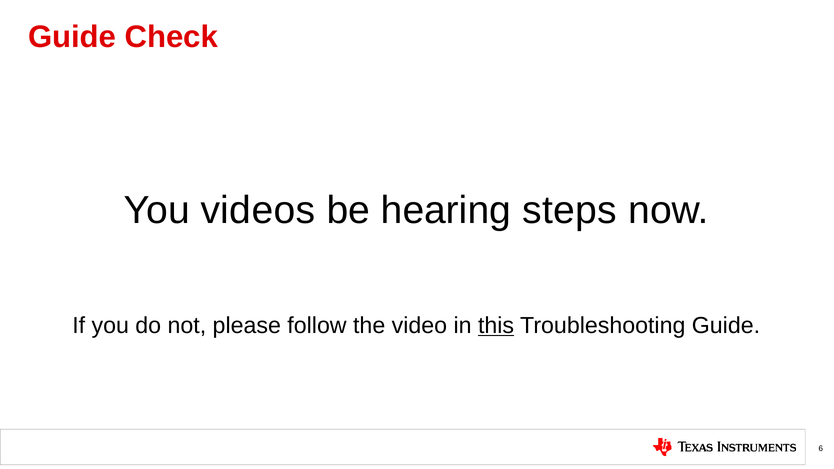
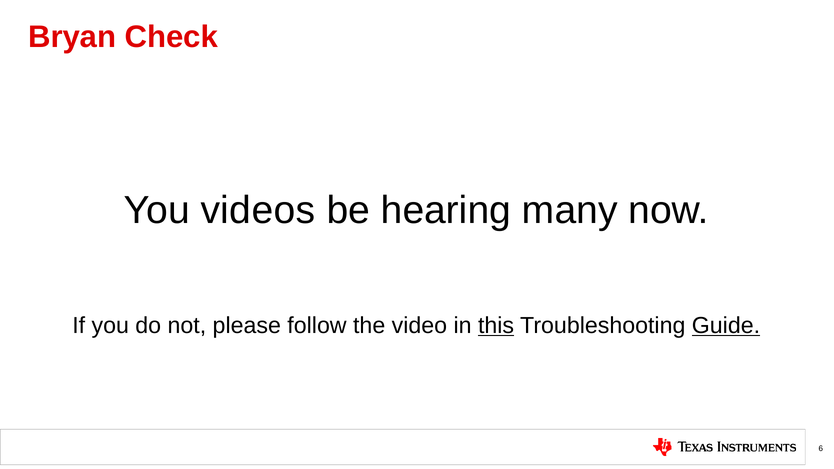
Guide: Guide -> Bryan (72, 37)
steps: steps -> many (570, 211)
Guide underline: none -> present (726, 326)
